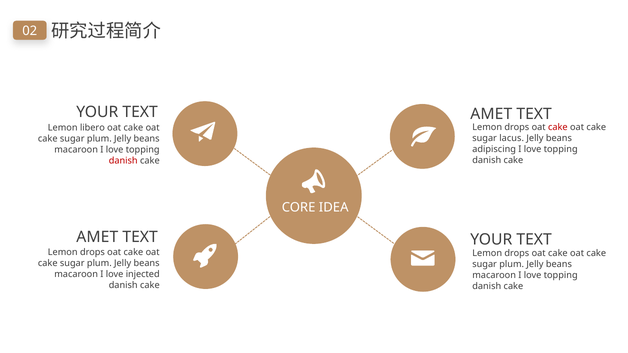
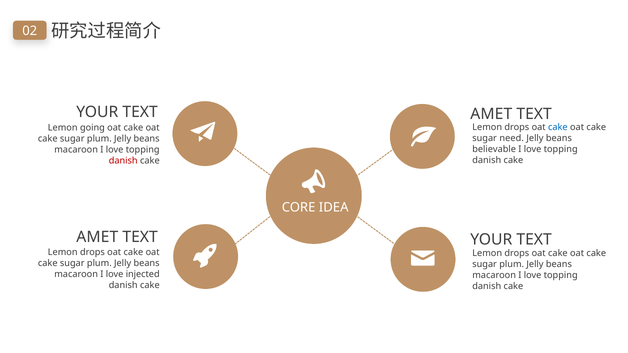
cake colour: red -> blue (558, 127)
libero: libero -> going (92, 128)
lacus: lacus -> need (512, 138)
adipiscing: adipiscing -> believable (494, 149)
